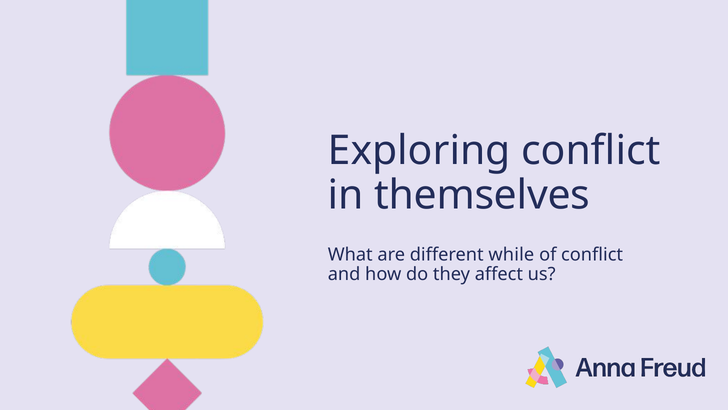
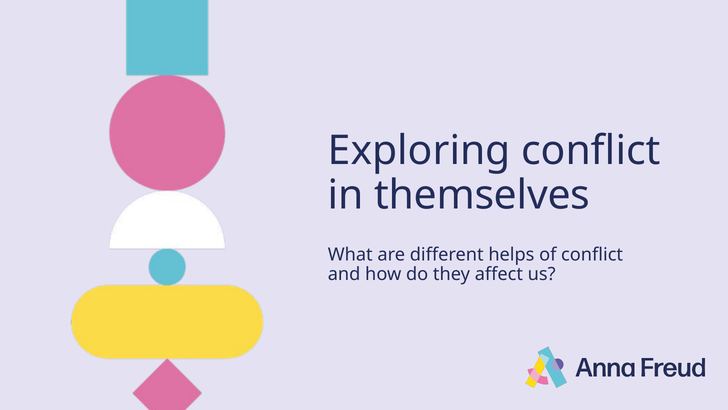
while: while -> helps (511, 254)
